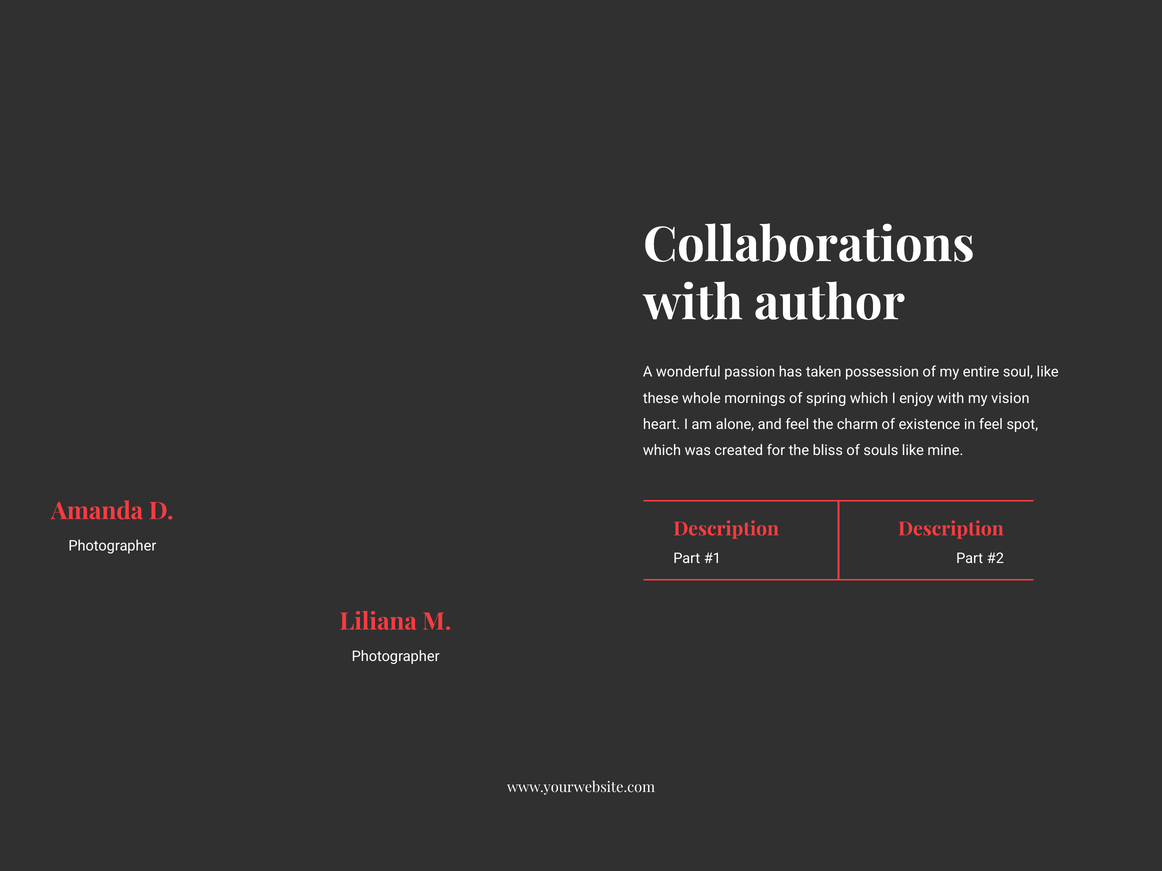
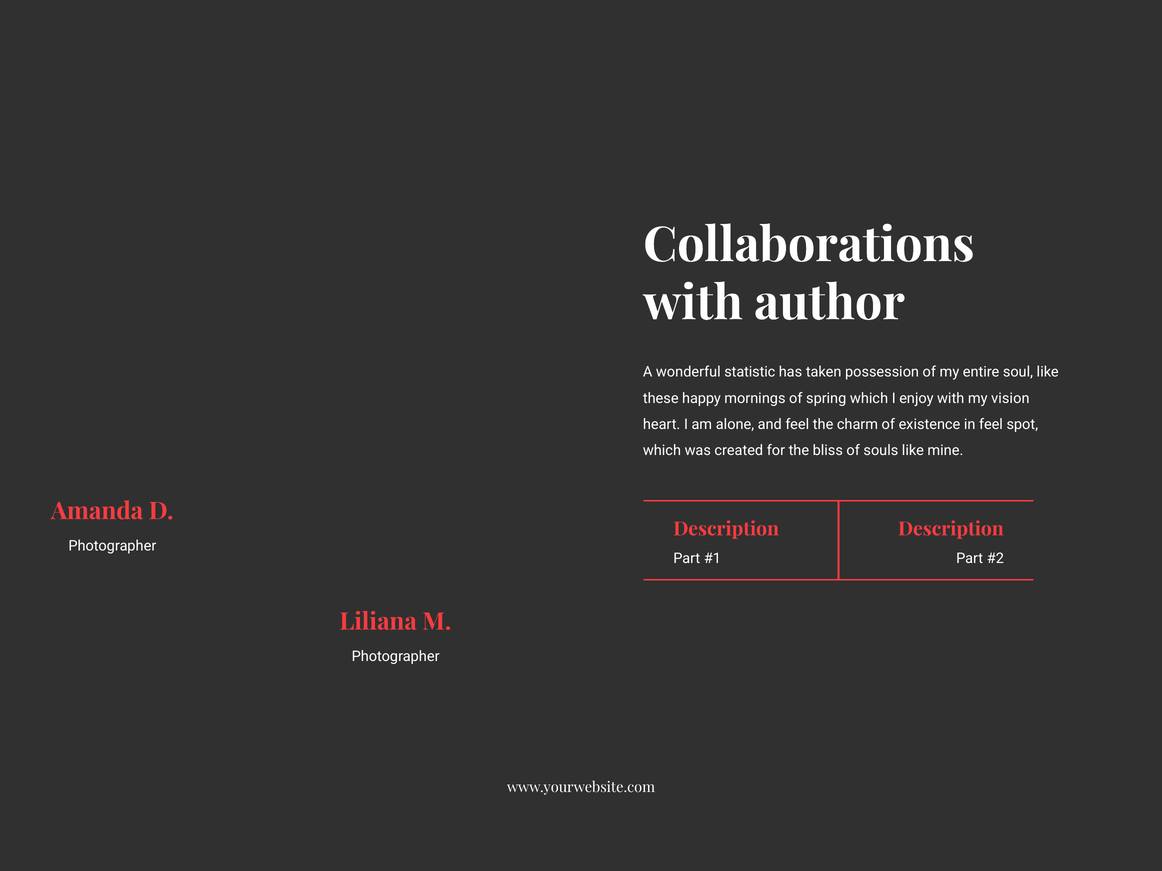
passion: passion -> statistic (750, 372)
whole: whole -> happy (701, 399)
